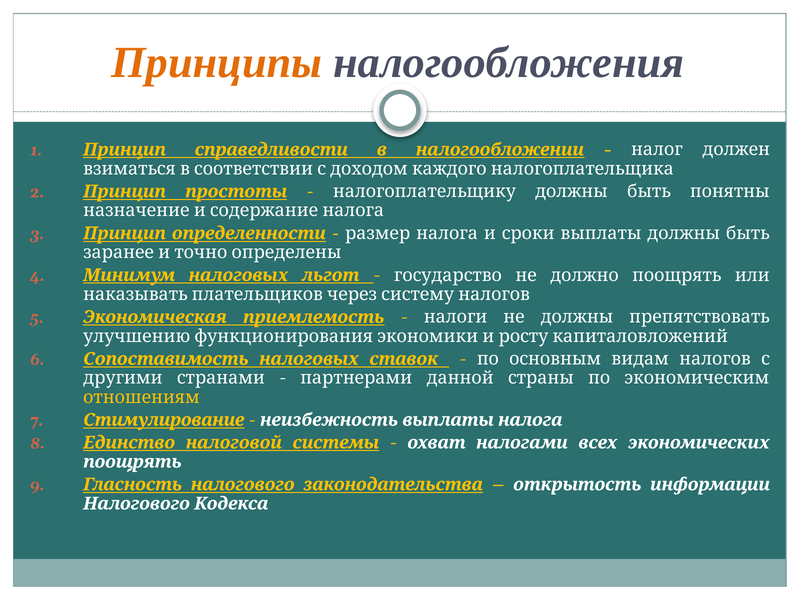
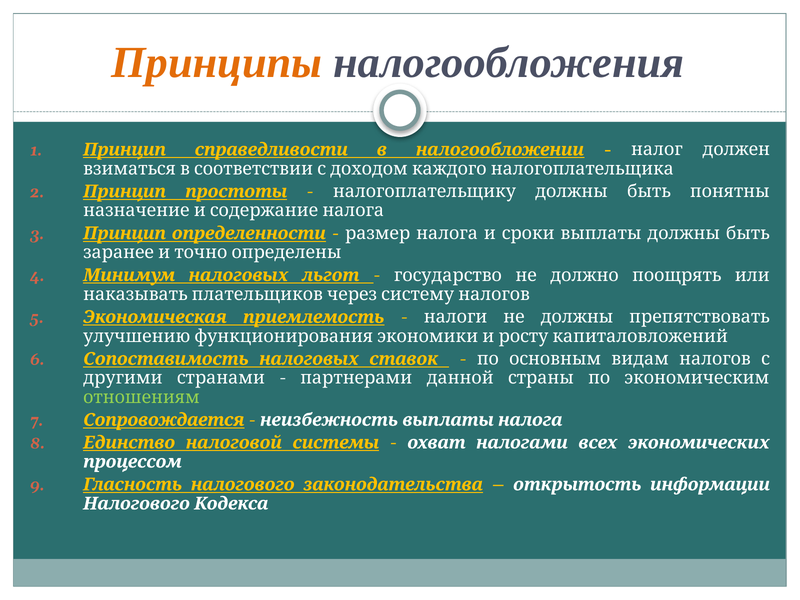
отношениям colour: yellow -> light green (141, 397)
Стимулирование: Стимулирование -> Сопровождается (164, 420)
поощрять: поощрять -> процессом (132, 462)
